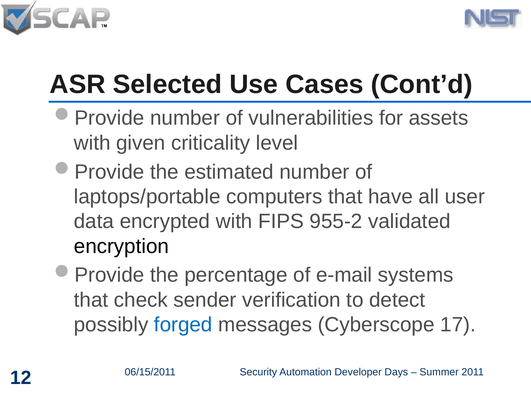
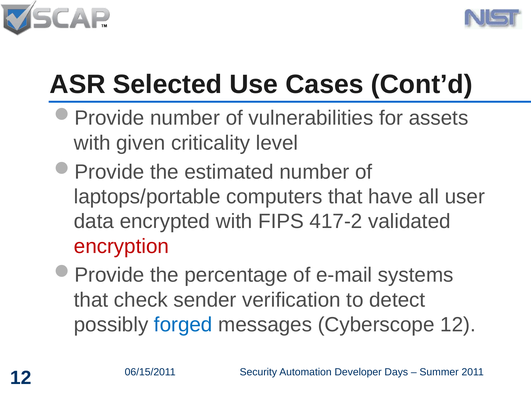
955-2: 955-2 -> 417-2 (336, 222)
encryption colour: black -> red (121, 246)
Cyberscope 17: 17 -> 12 (458, 325)
